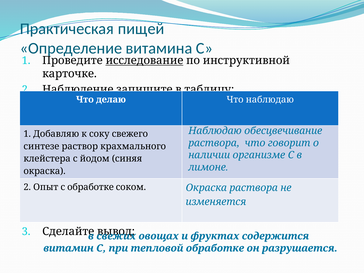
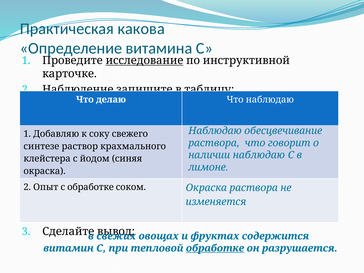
пищей: пищей -> какова (141, 29)
наличии организме: организме -> наблюдаю (259, 155)
обработке underline: none -> present (215, 248)
